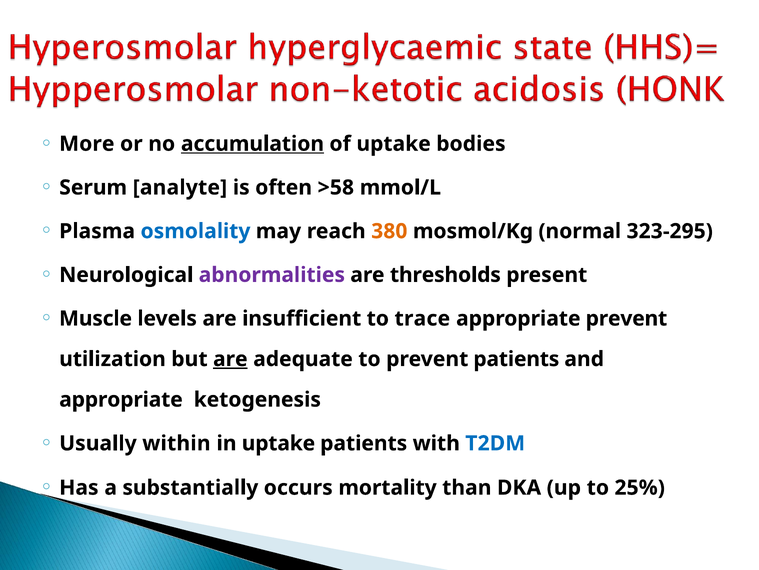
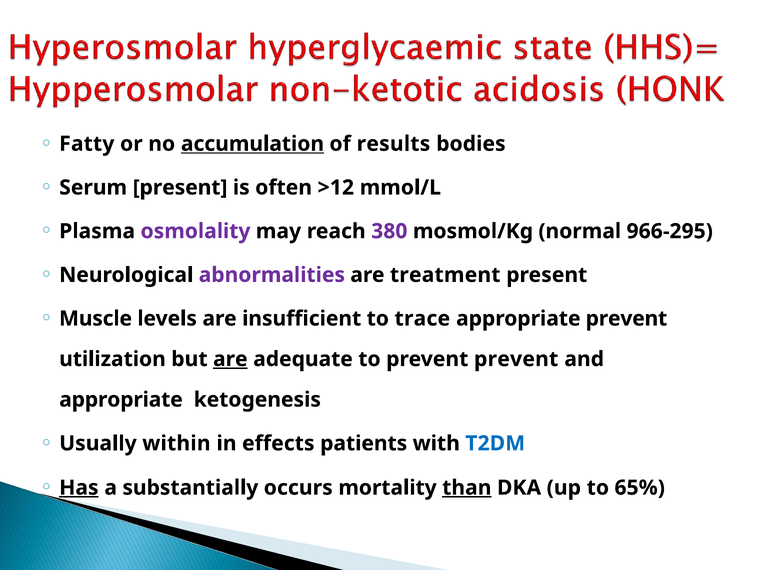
More: More -> Fatty (87, 144)
of uptake: uptake -> results (393, 144)
Serum analyte: analyte -> present (180, 187)
>58: >58 -> >12 (336, 187)
osmolality colour: blue -> purple (195, 231)
380 colour: orange -> purple (389, 231)
323-295: 323-295 -> 966-295 (670, 231)
thresholds: thresholds -> treatment (445, 275)
prevent patients: patients -> prevent (516, 359)
in uptake: uptake -> effects (278, 443)
Has underline: none -> present (79, 487)
than underline: none -> present (467, 487)
25%: 25% -> 65% (640, 487)
